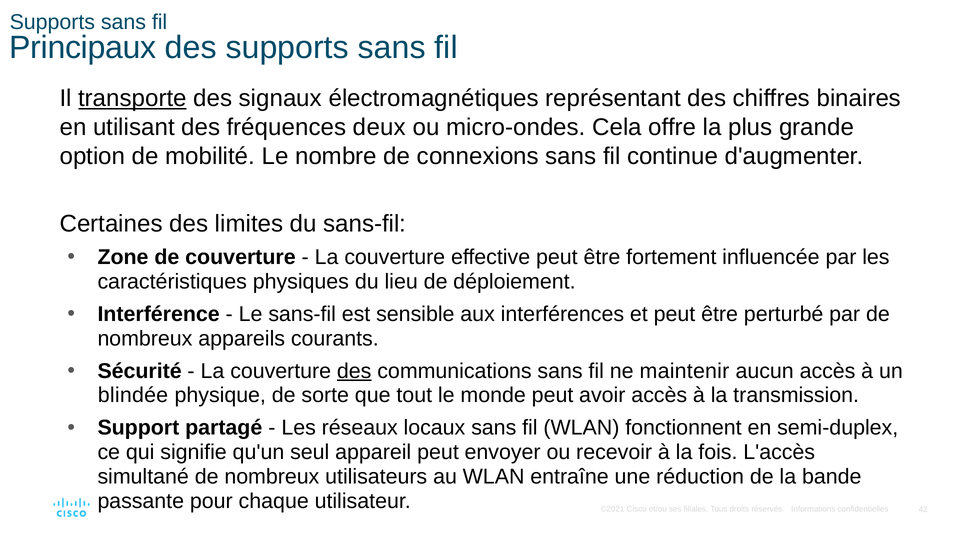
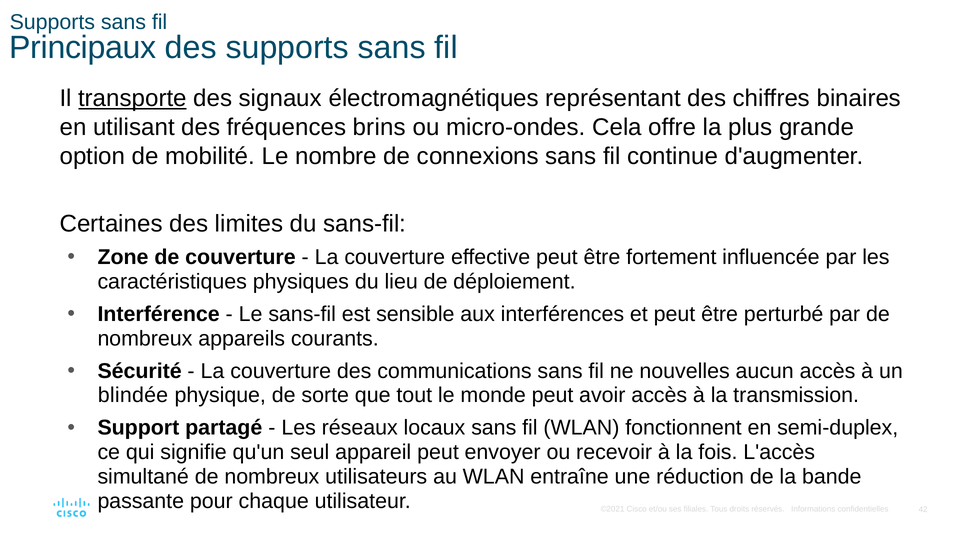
deux: deux -> brins (379, 127)
des underline: present -> none (354, 370)
maintenir: maintenir -> nouvelles (685, 370)
